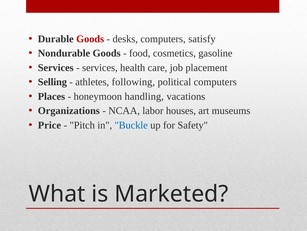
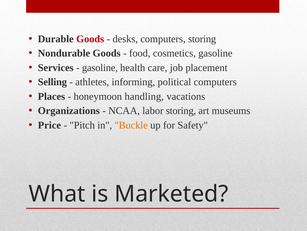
computers satisfy: satisfy -> storing (202, 39)
services: services -> gasoline (100, 67)
following: following -> informing (133, 82)
labor houses: houses -> storing (181, 110)
Buckle colour: blue -> orange (131, 125)
